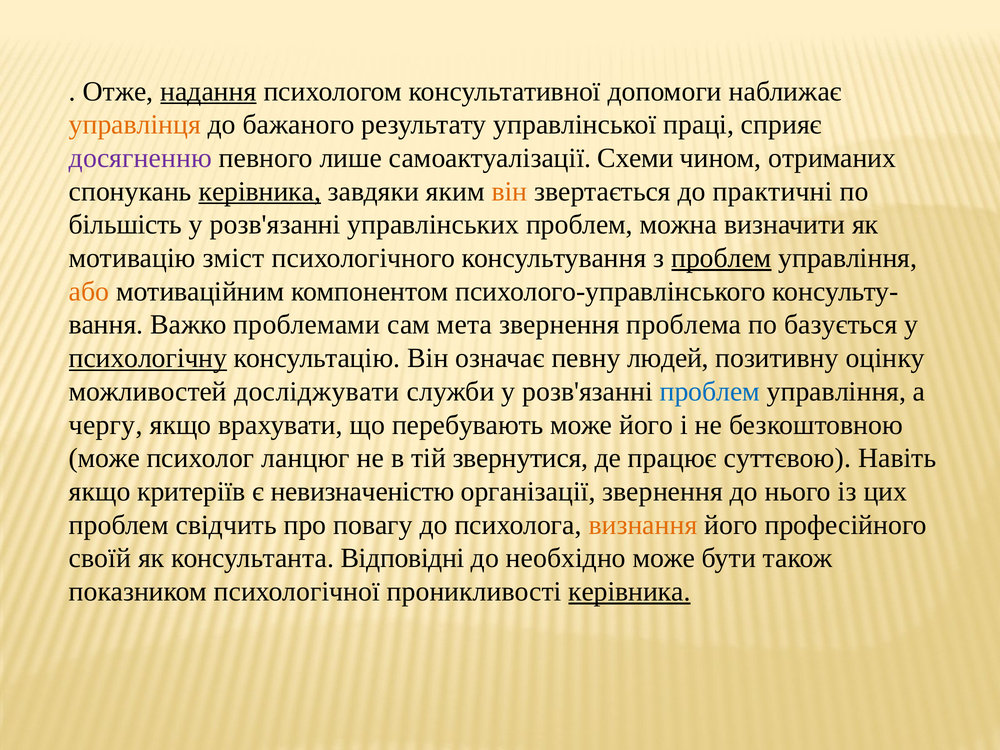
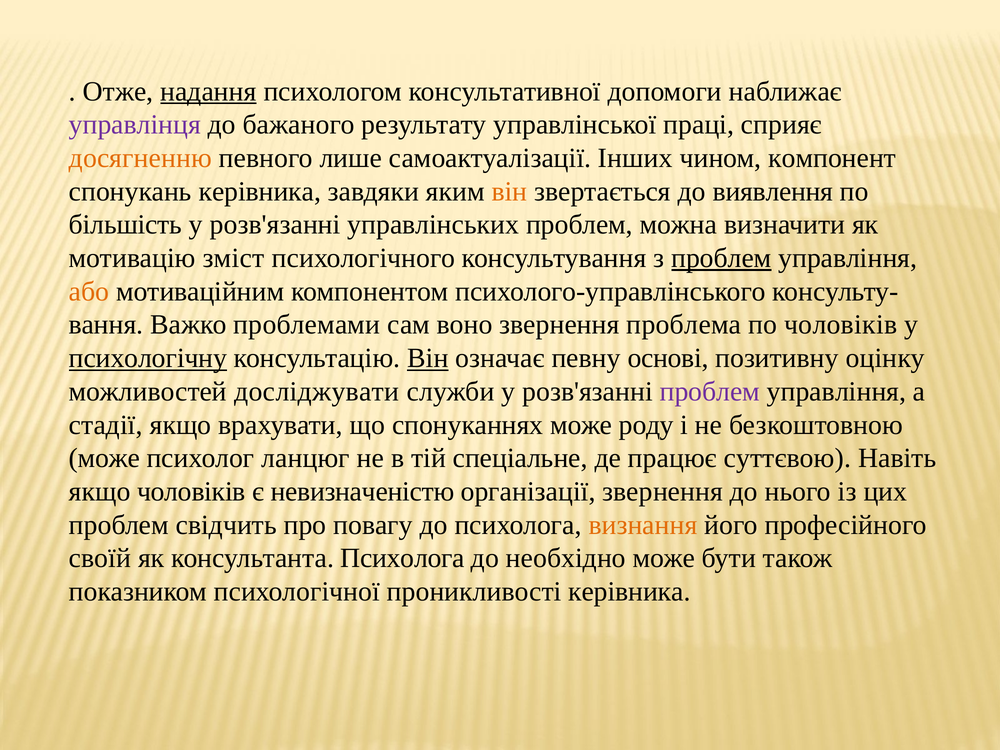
управлінця colour: orange -> purple (135, 125)
досягненню colour: purple -> orange (140, 158)
Схеми: Схеми -> Інших (635, 158)
отриманих: отриманих -> компонент (832, 158)
керівника underline: present -> none (260, 191)
практичні: практичні -> виявлення (773, 191)
мета: мета -> воно (465, 325)
по базується: базується -> чоловіків (841, 325)
Він underline: none -> present (428, 358)
людей: людей -> основі (668, 358)
проблем colour: blue -> purple (710, 391)
чергу: чергу -> стадії (106, 425)
перебувають: перебувають -> спонуканнях (468, 425)
може його: його -> роду (646, 425)
звернутися: звернутися -> спеціальне (520, 458)
якщо критеріїв: критеріїв -> чоловіків (191, 492)
консультанта Відповідні: Відповідні -> Психолога (403, 558)
керівника underline: present -> none (629, 592)
